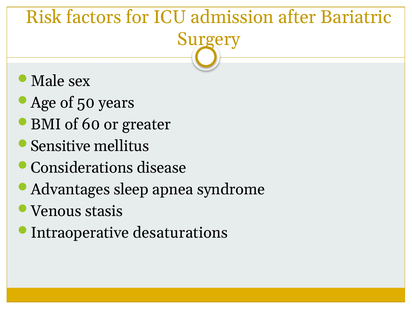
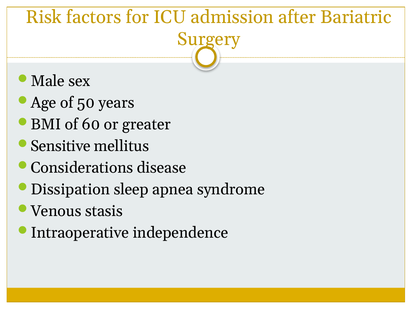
Advantages: Advantages -> Dissipation (70, 189)
desaturations: desaturations -> independence (180, 233)
